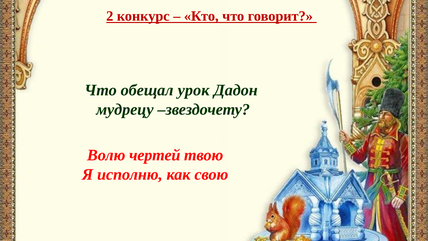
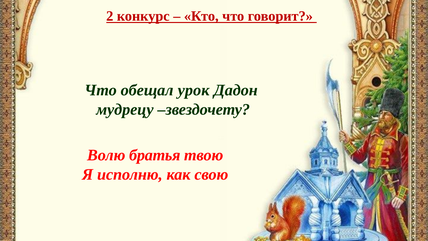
чертей: чертей -> братья (155, 155)
